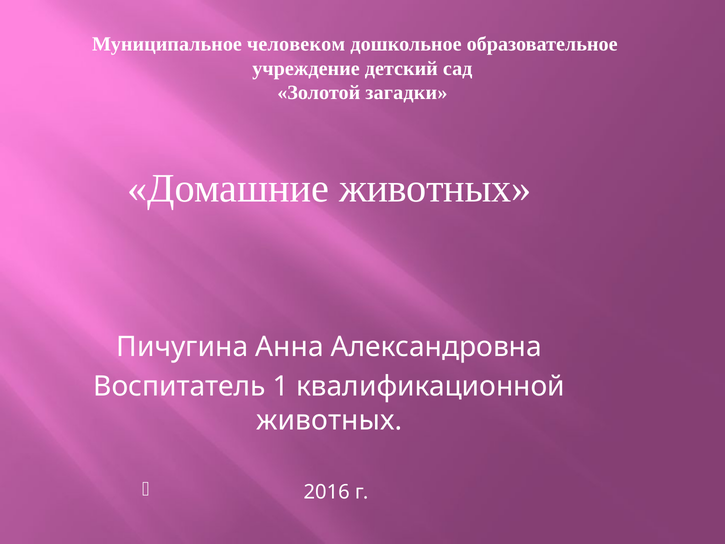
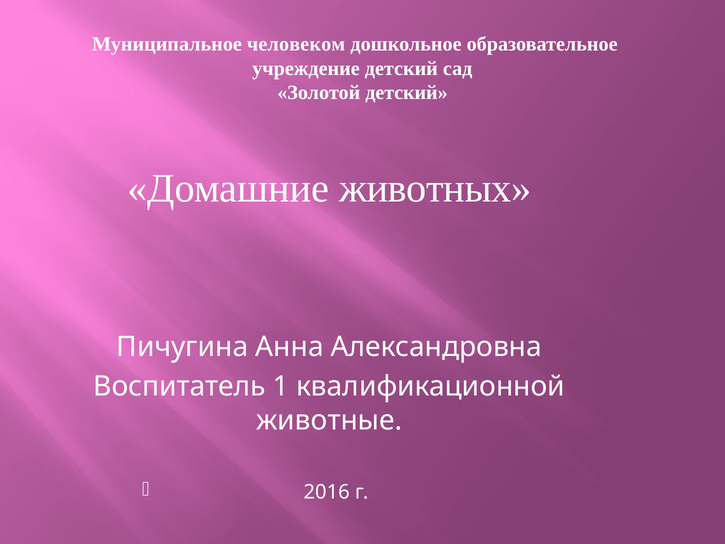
Золотой загадки: загадки -> детский (407, 93)
животных: животных -> животные (329, 420)
